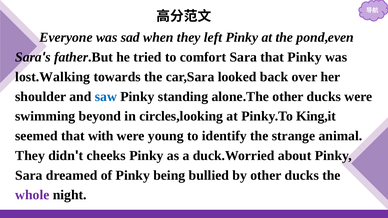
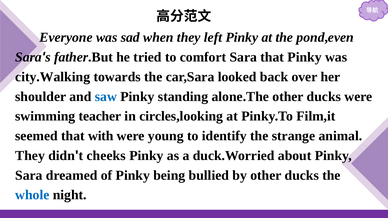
lost.Walking: lost.Walking -> city.Walking (53, 77)
beyond: beyond -> teacher (100, 116)
King,it: King,it -> Film,it (316, 116)
whole colour: purple -> blue (32, 195)
